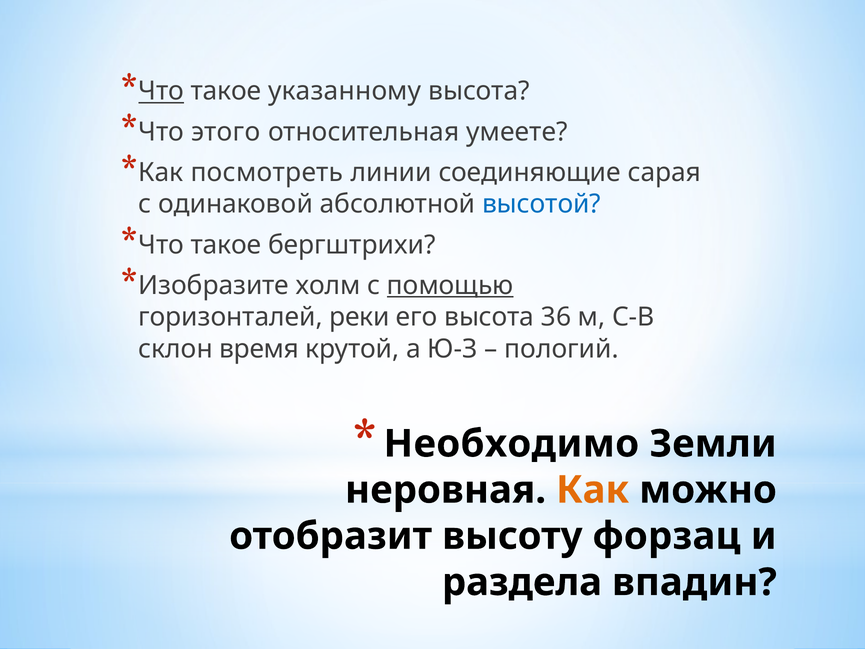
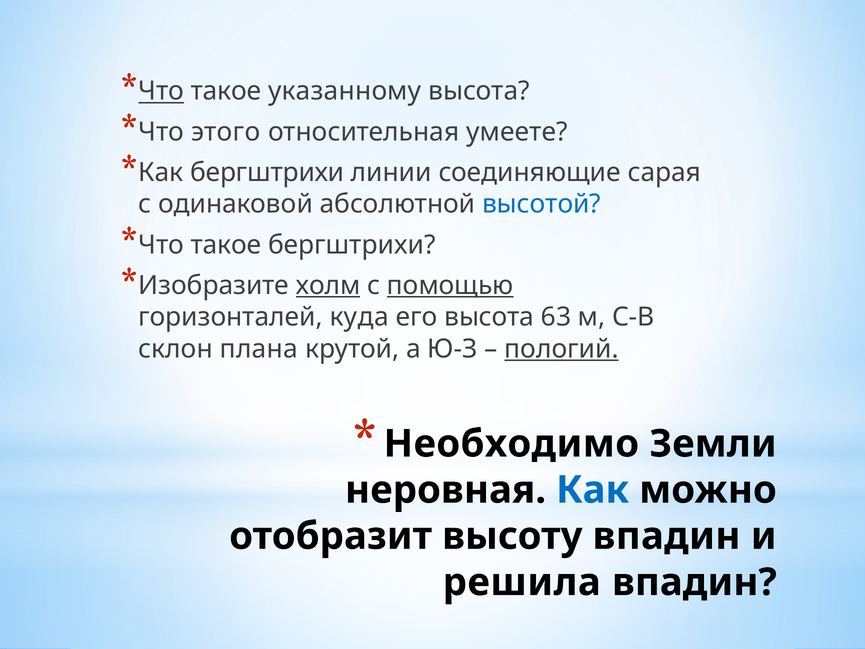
Как посмотреть: посмотреть -> бергштрихи (267, 172)
холм underline: none -> present (328, 285)
реки: реки -> куда (359, 317)
36: 36 -> 63 (556, 317)
время: время -> плана (259, 349)
пологий underline: none -> present (562, 349)
Как colour: orange -> blue (593, 490)
высоту форзац: форзац -> впадин (667, 536)
раздела: раздела -> решила (522, 582)
